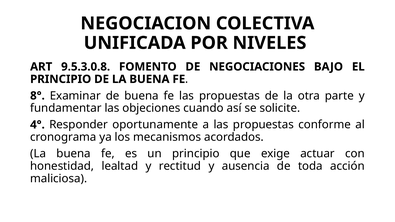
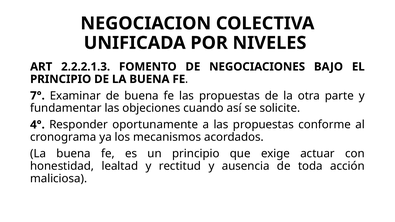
9.5.3.0.8: 9.5.3.0.8 -> 2.2.2.1.3 (86, 67)
8°: 8° -> 7° (37, 96)
